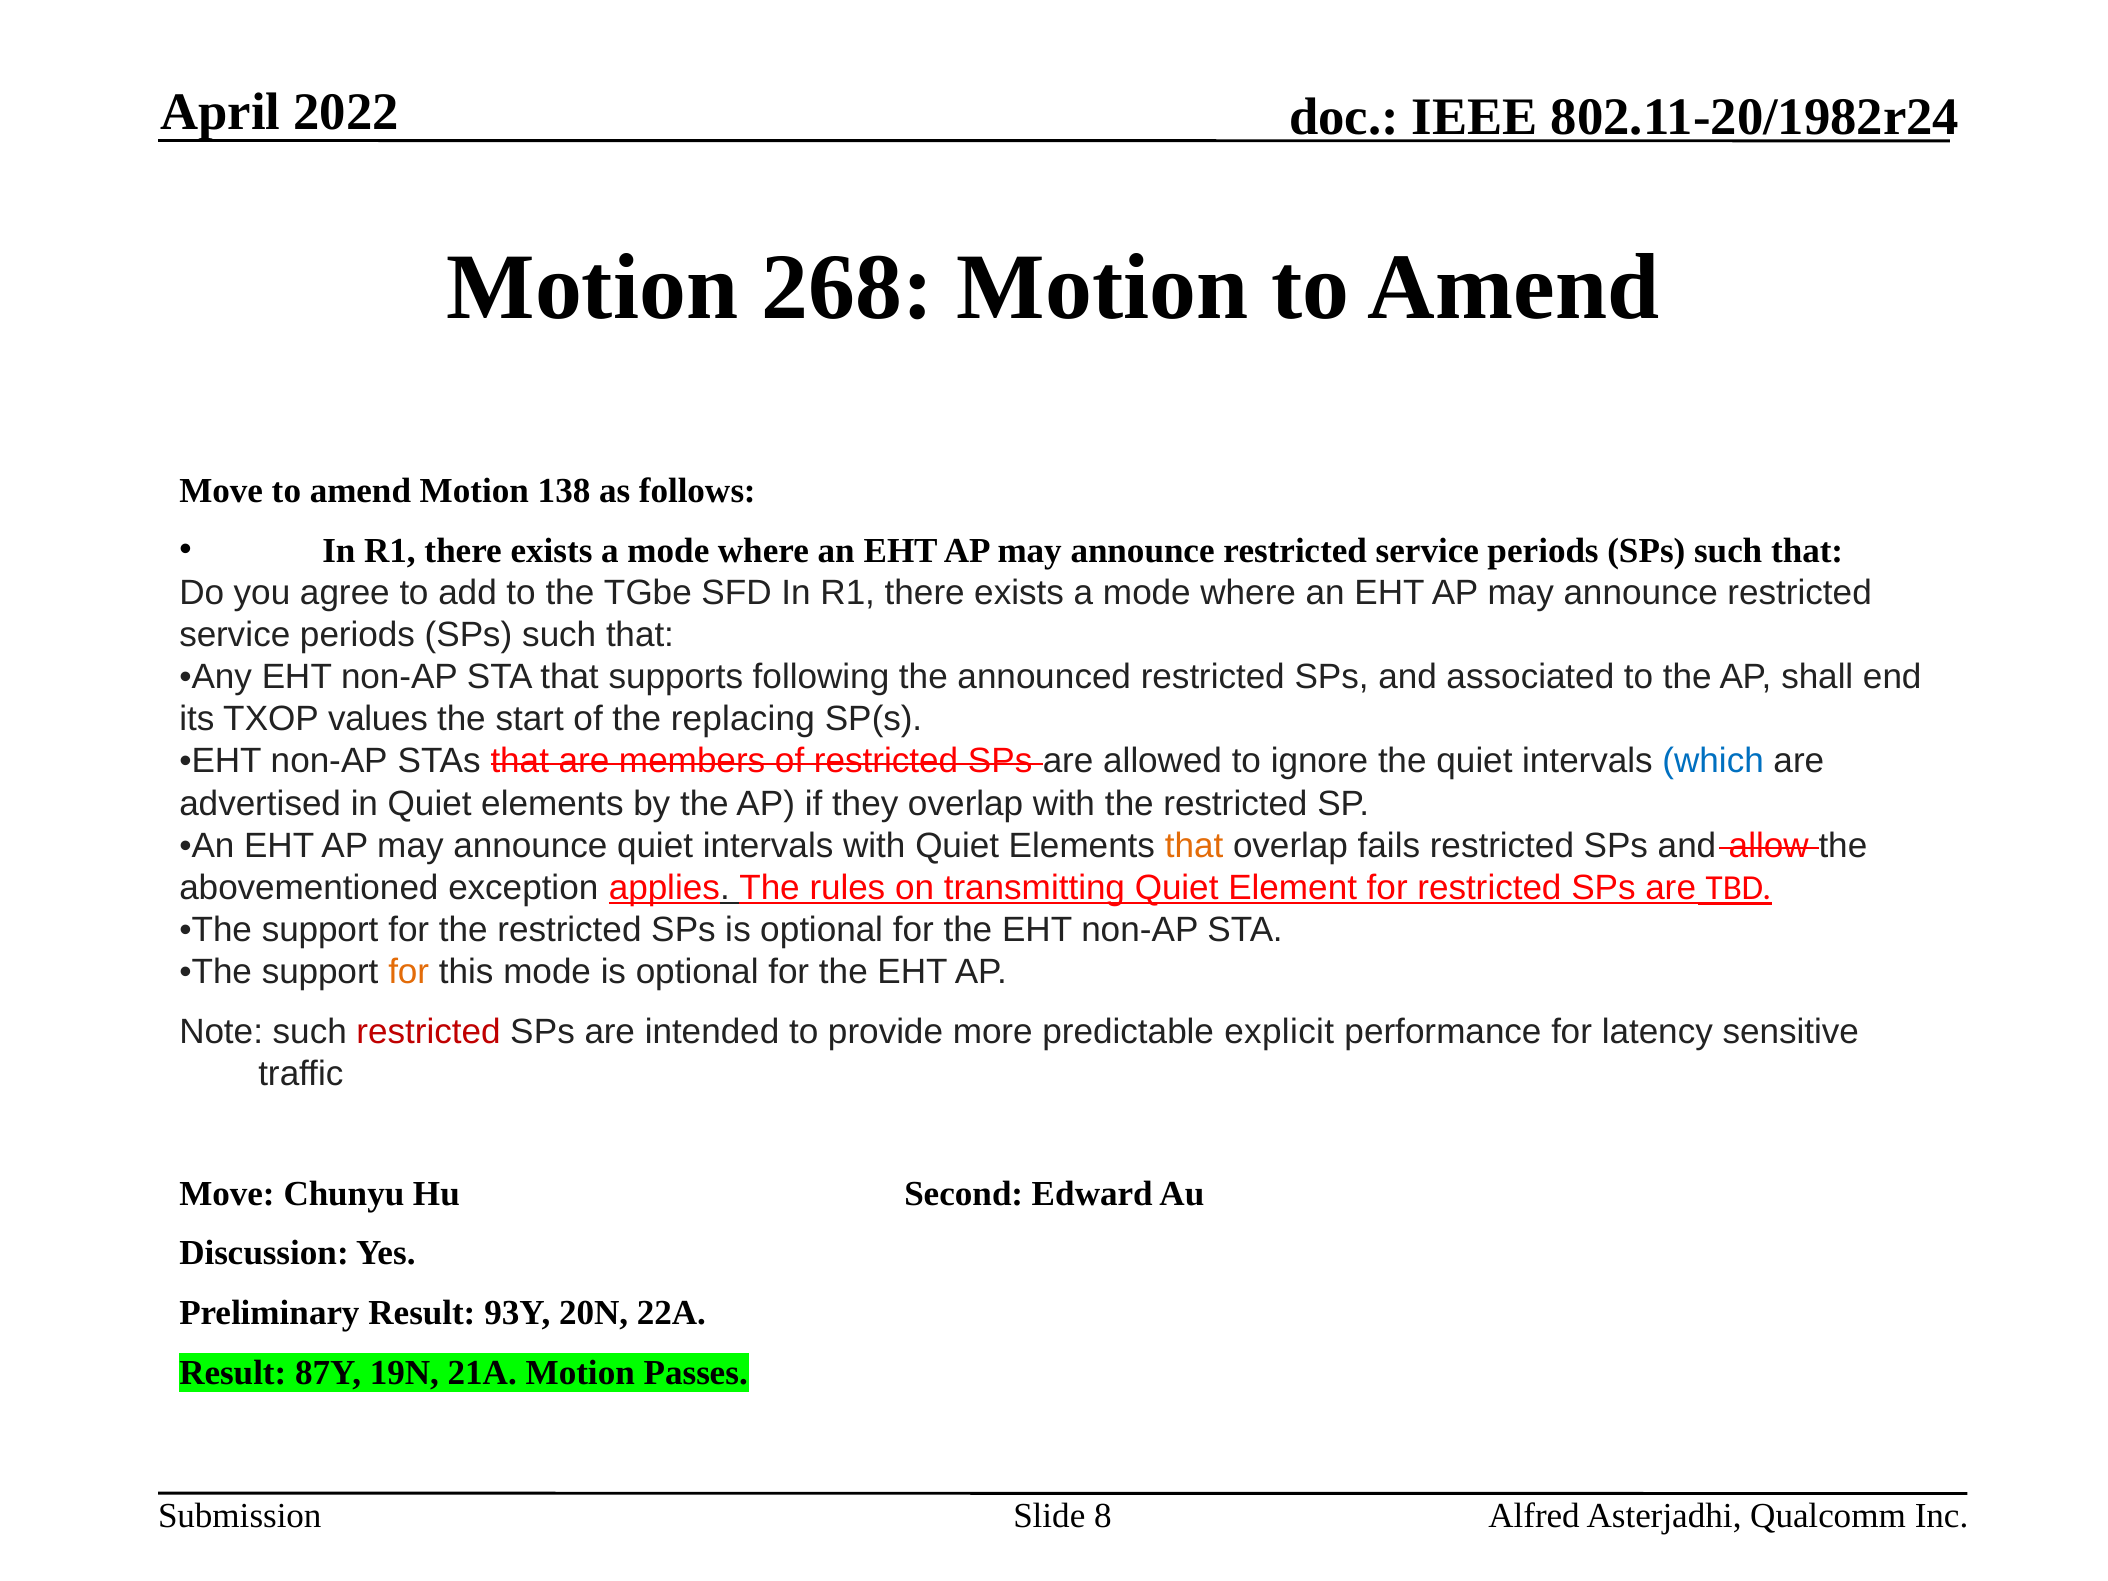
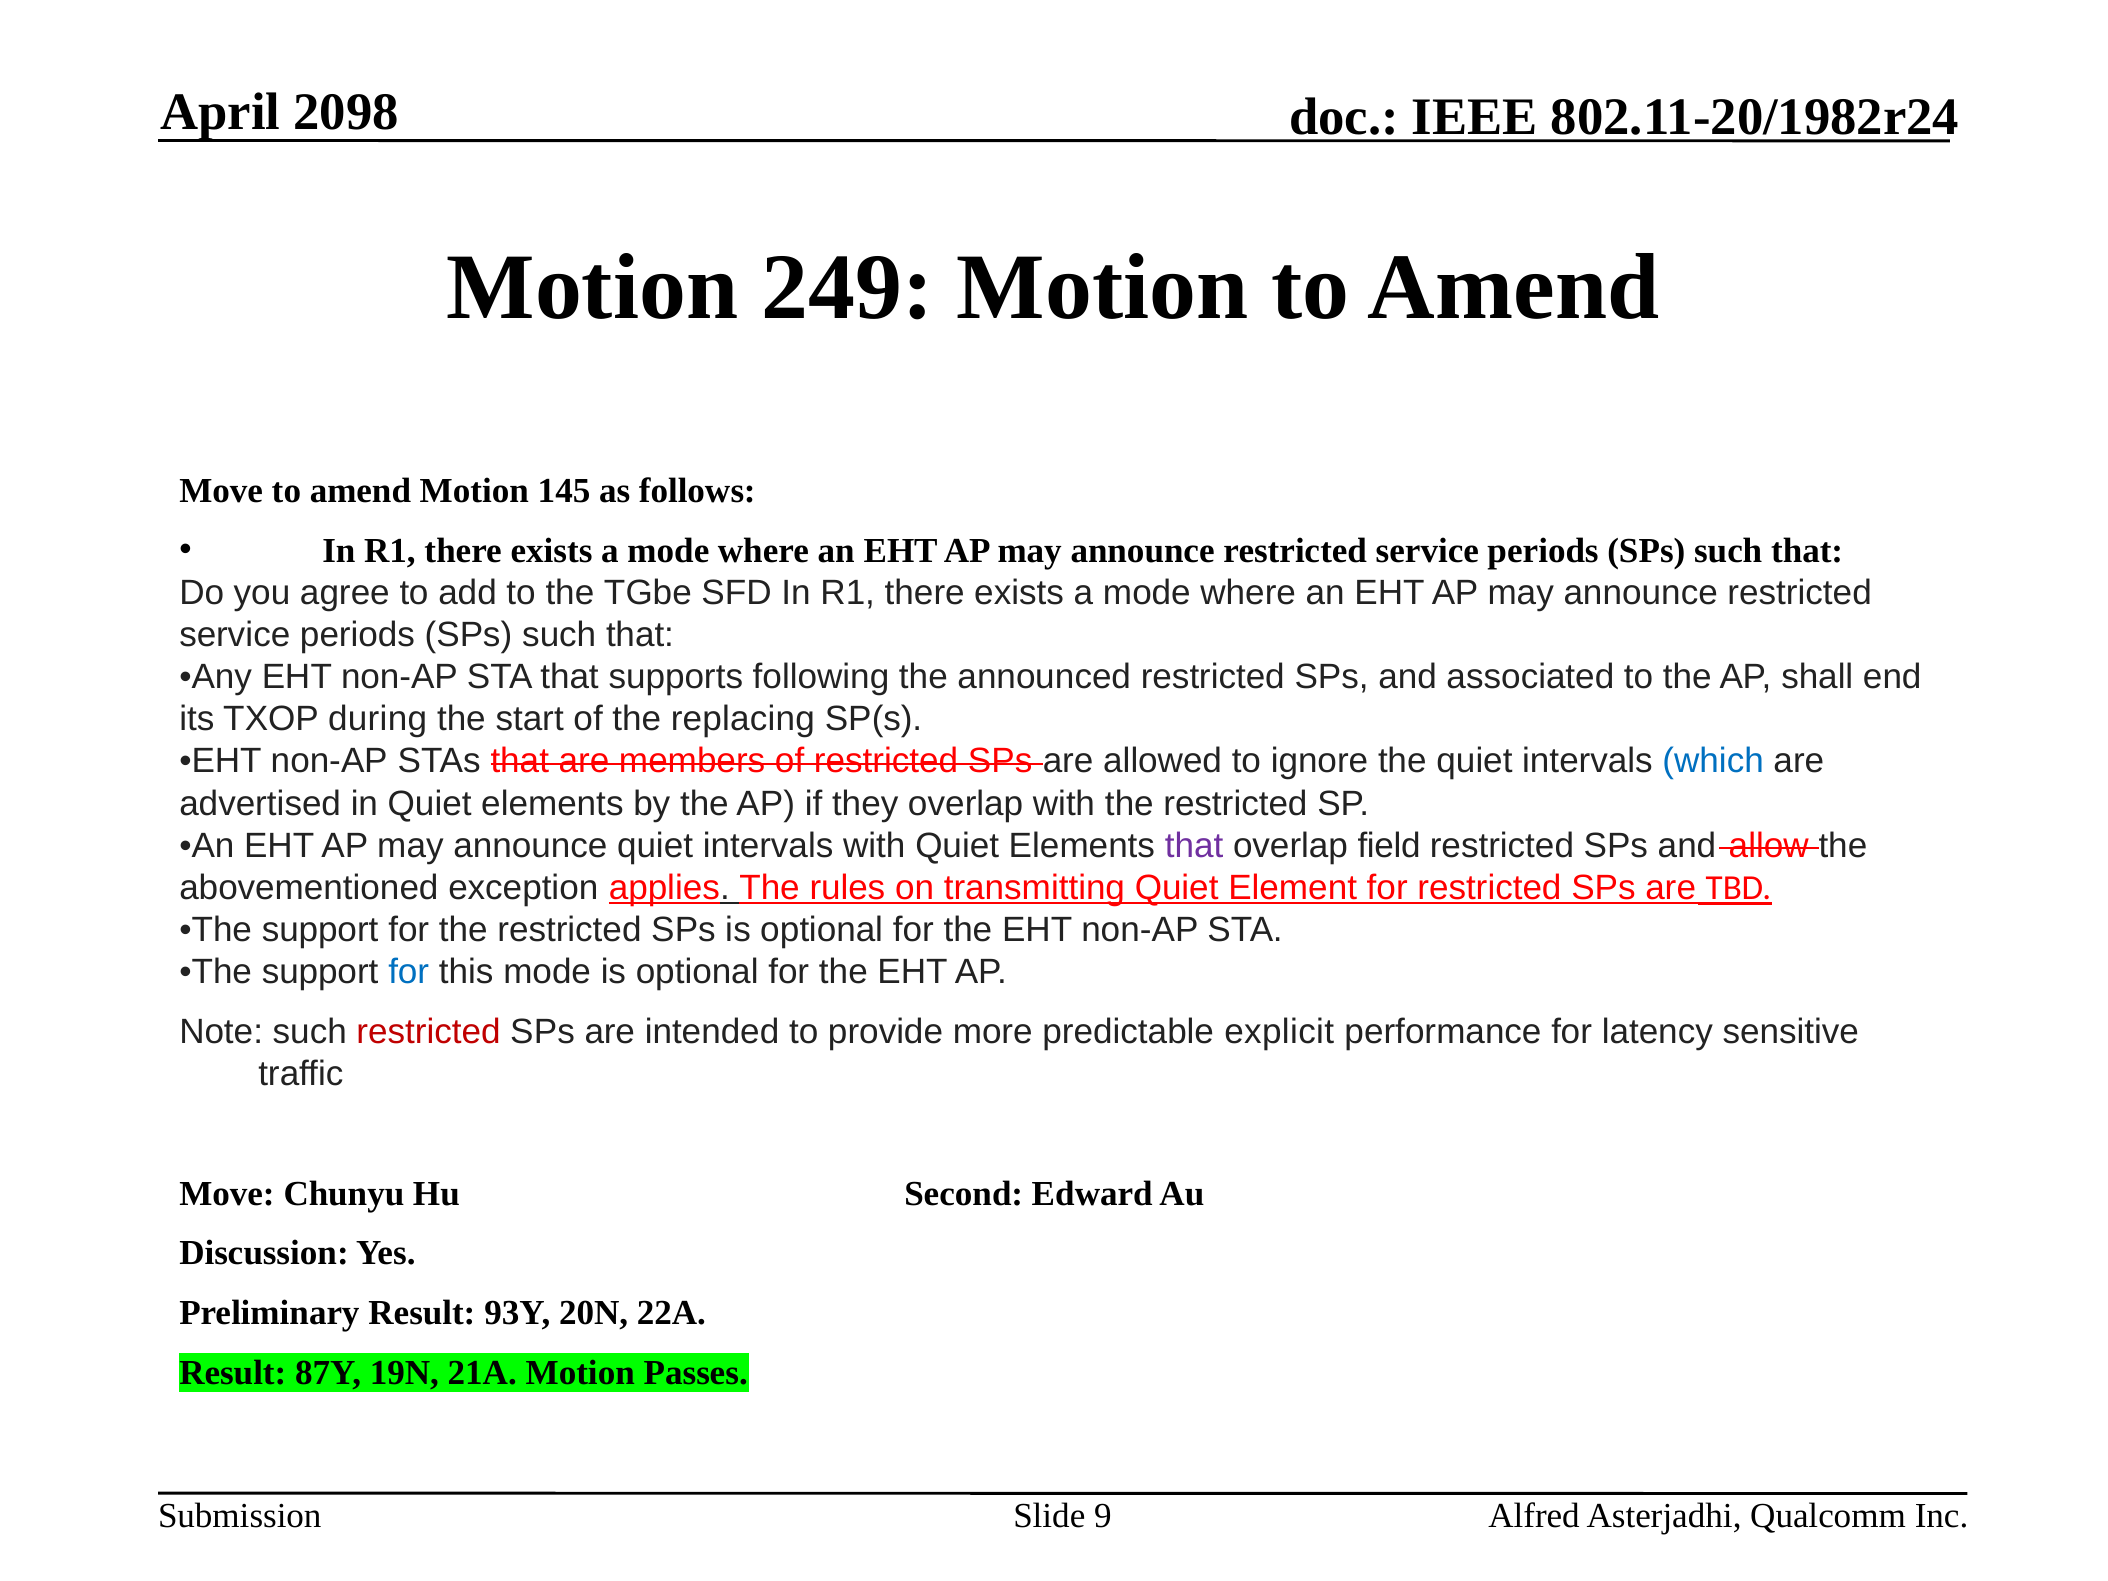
2022: 2022 -> 2098 (346, 112)
268: 268 -> 249 (847, 287)
138: 138 -> 145 (564, 491)
values: values -> during (378, 719)
that colour: orange -> purple (1194, 846)
fails: fails -> field (1389, 846)
for colour: orange -> blue (409, 972)
8: 8 -> 9 (1103, 1516)
